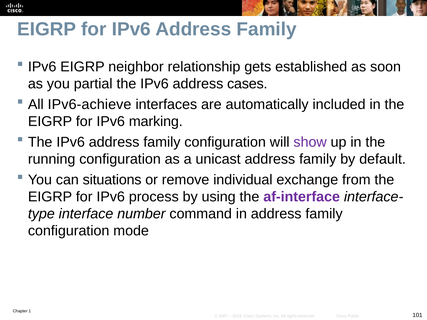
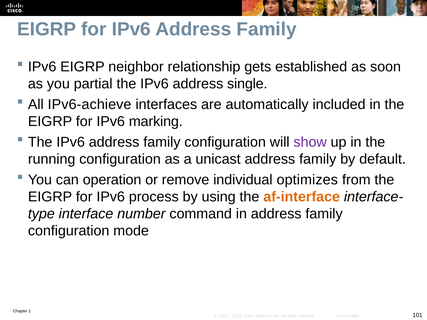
cases: cases -> single (247, 84)
situations: situations -> operation (112, 180)
exchange: exchange -> optimizes (307, 180)
af-interface colour: purple -> orange (302, 197)
